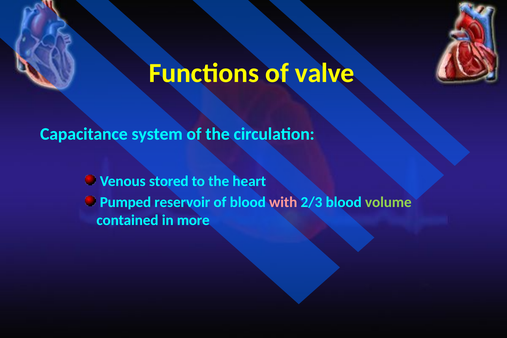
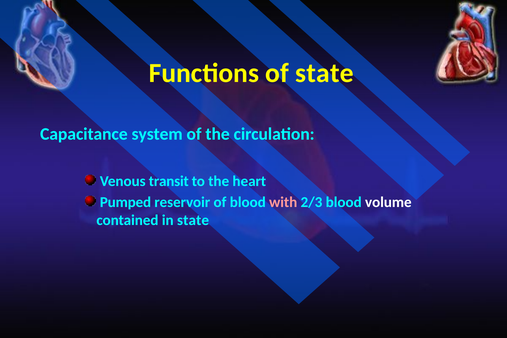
of valve: valve -> state (324, 73)
stored: stored -> transit (169, 181)
volume colour: light green -> white (388, 202)
in more: more -> state (193, 220)
